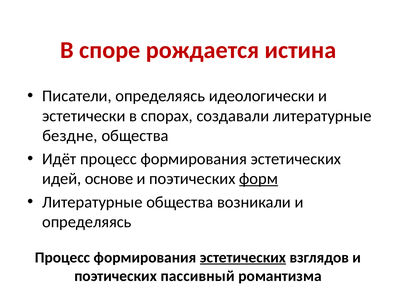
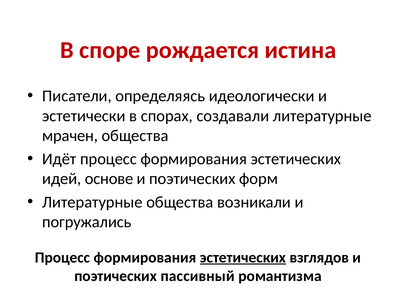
бездне: бездне -> мрачен (70, 136)
форм underline: present -> none (259, 179)
определяясь: определяясь -> погружались (87, 222)
